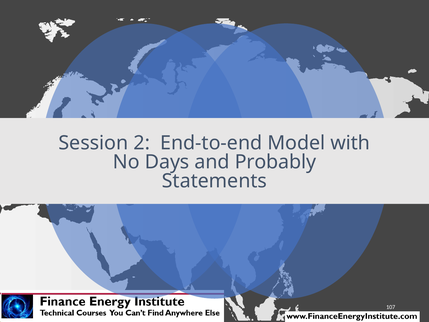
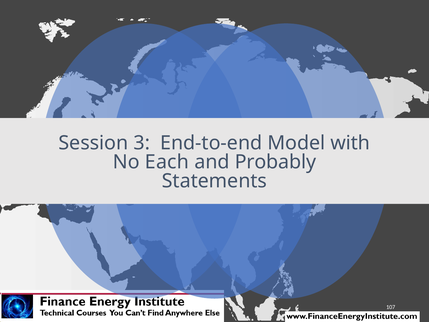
2: 2 -> 3 (142, 143)
Days: Days -> Each (167, 162)
